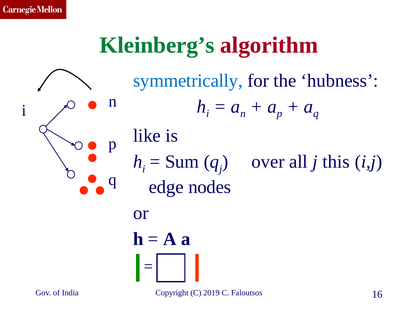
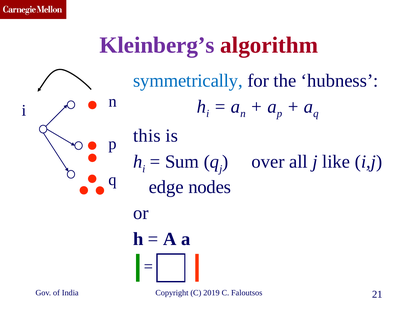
Kleinberg’s colour: green -> purple (157, 45)
like: like -> this (147, 136)
this: this -> like (336, 162)
16: 16 -> 21 (377, 295)
